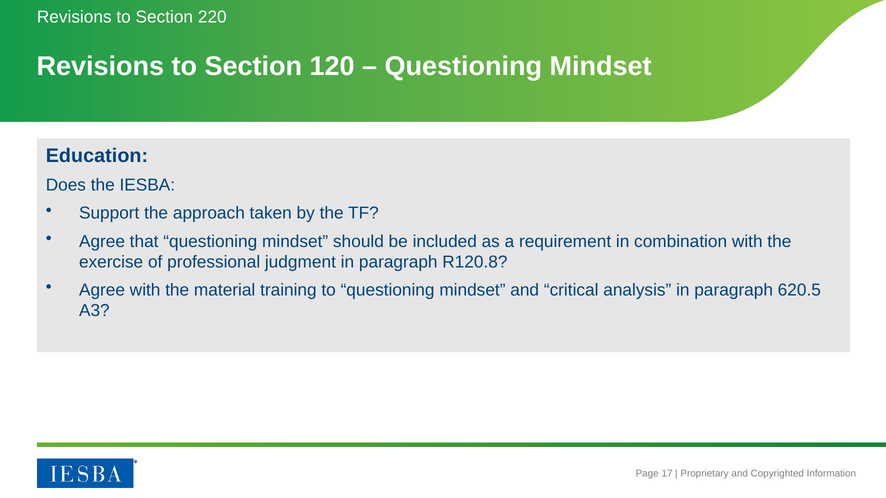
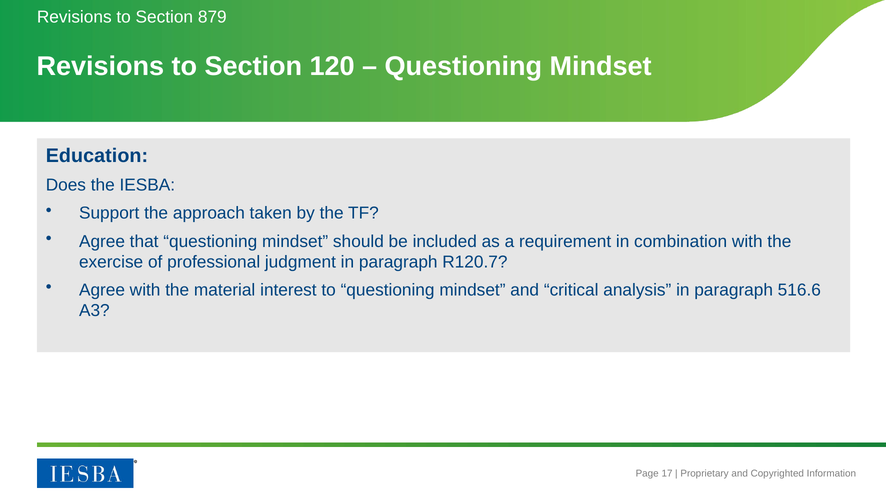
220: 220 -> 879 (212, 17)
R120.8: R120.8 -> R120.7 (475, 262)
training: training -> interest (288, 290)
620.5: 620.5 -> 516.6 (799, 290)
